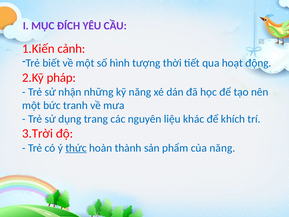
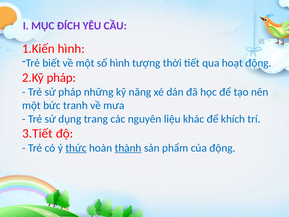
1.Kiến cảnh: cảnh -> hình (71, 49)
sử nhận: nhận -> pháp (70, 92)
3.Trời: 3.Trời -> 3.Tiết (37, 133)
thành underline: none -> present (128, 148)
của năng: năng -> động (222, 148)
